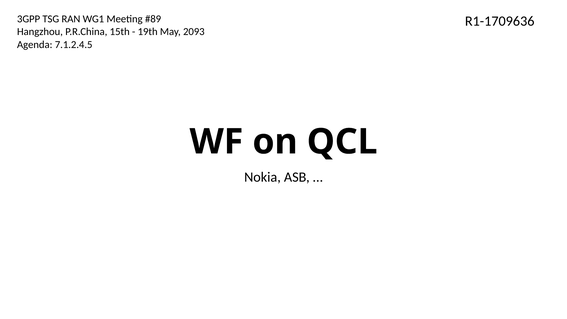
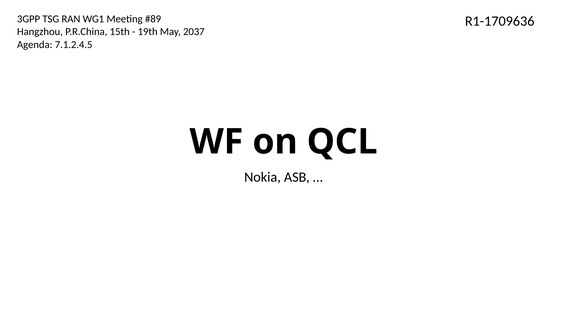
2093: 2093 -> 2037 (194, 32)
